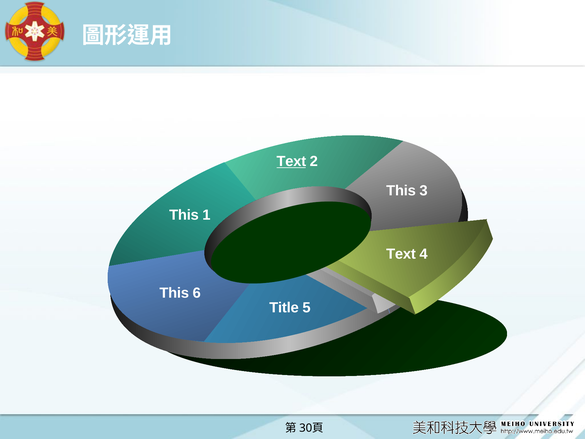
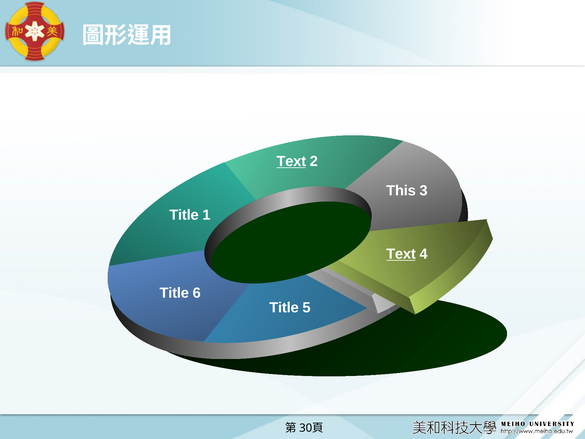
This: This -> Title (184, 215)
Text underline: none -> present (401, 254)
This: This -> Title (174, 293)
